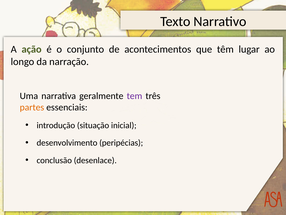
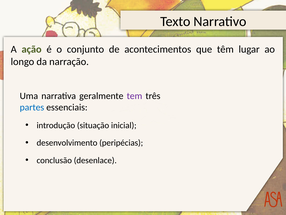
partes colour: orange -> blue (32, 107)
